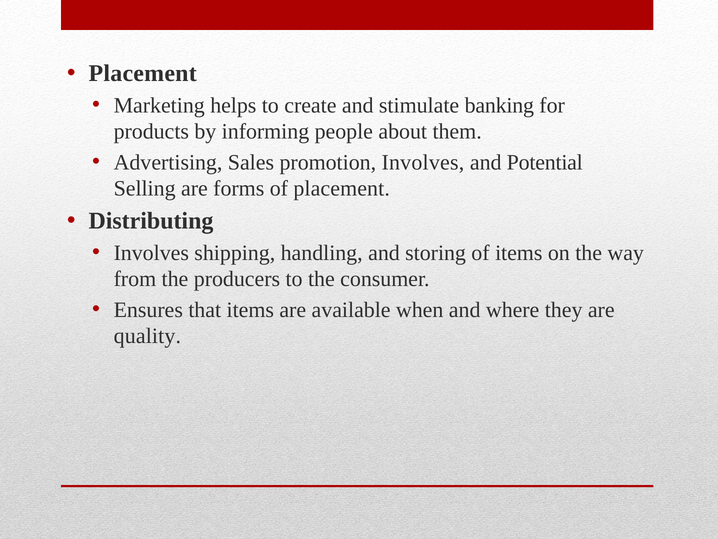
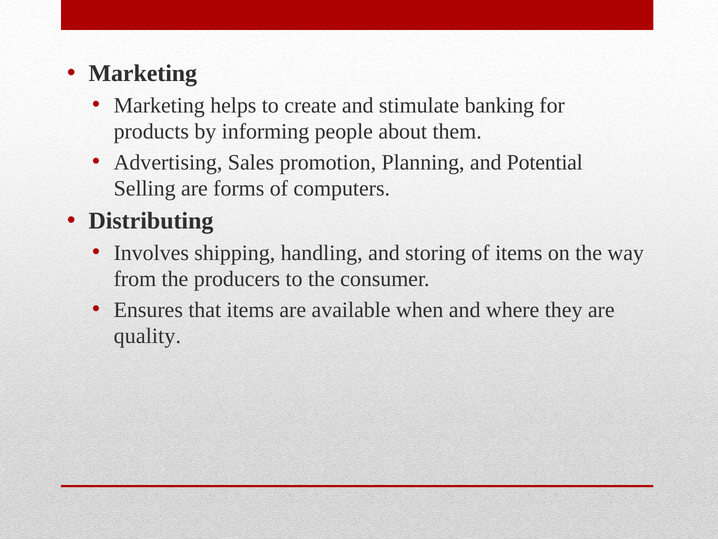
Placement: Placement -> Marketing (143, 73)
promotion Involves: Involves -> Planning (423, 162)
of placement: placement -> computers (342, 188)
